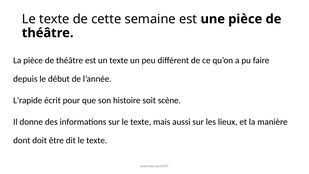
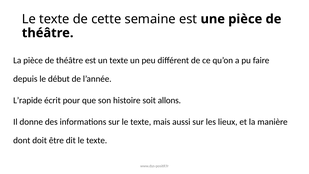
scène: scène -> allons (169, 100)
